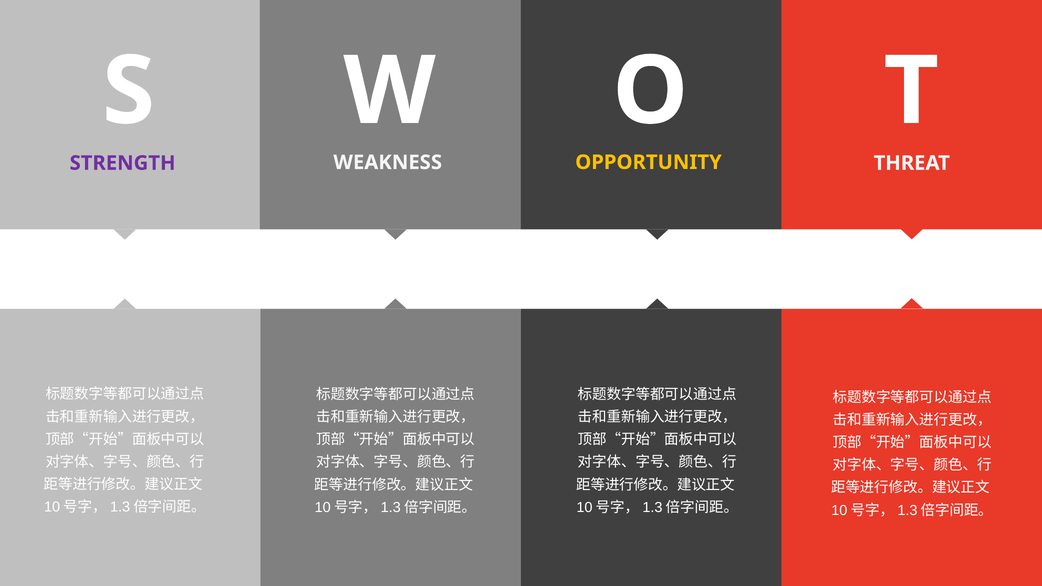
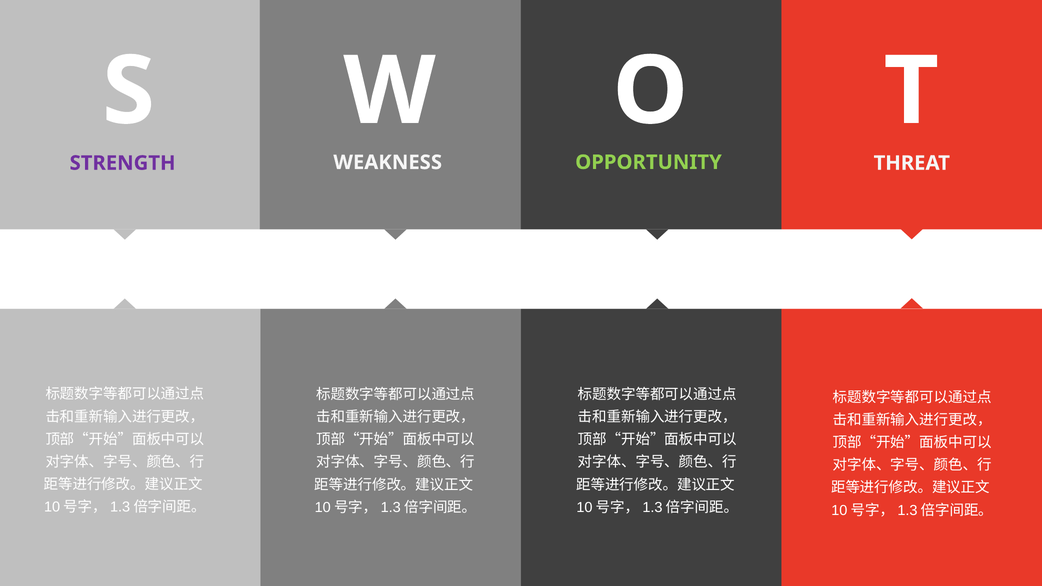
OPPORTUNITY colour: yellow -> light green (648, 162)
